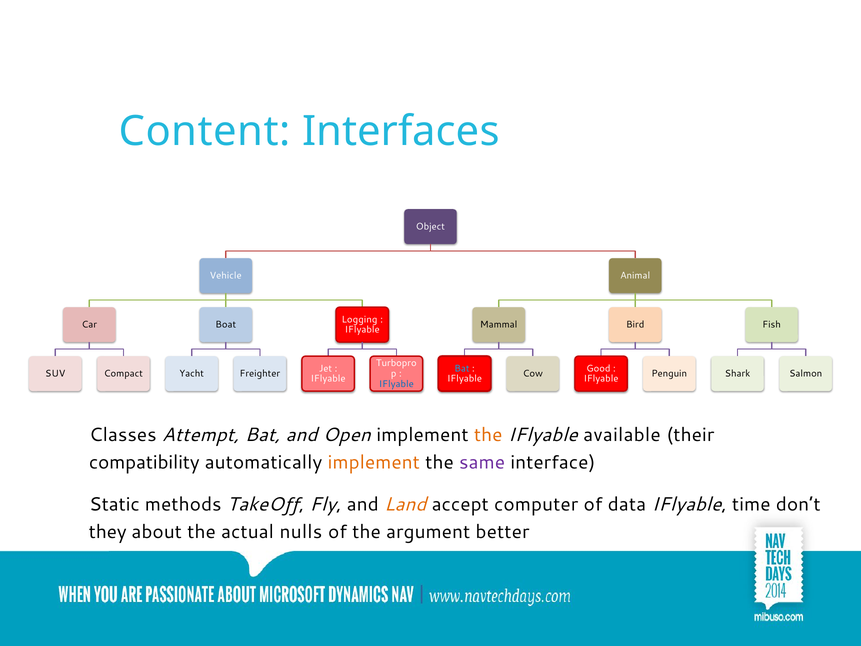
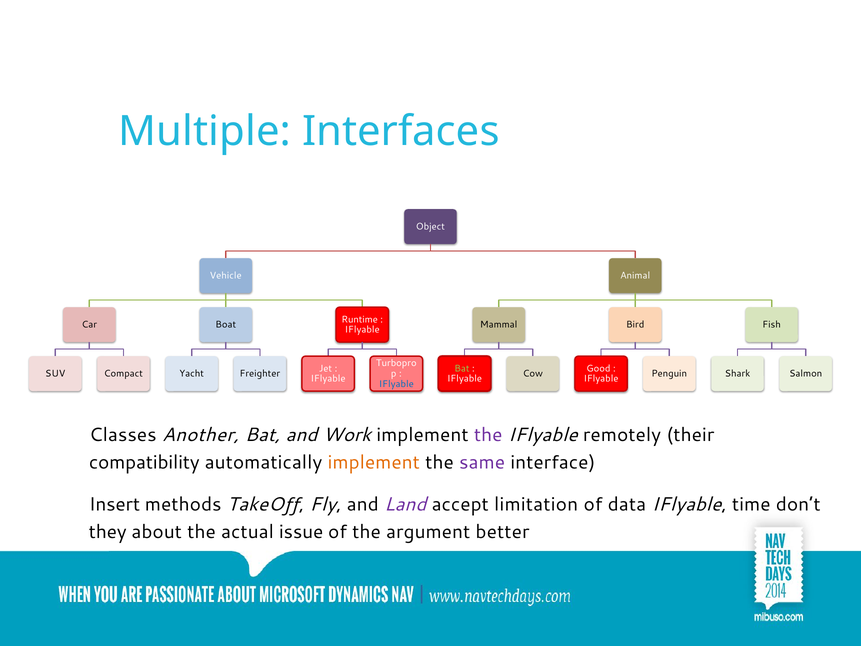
Content: Content -> Multiple (205, 132)
Logging: Logging -> Runtime (360, 319)
Bat colour: light blue -> light green (462, 368)
Attempt: Attempt -> Another (201, 435)
Open: Open -> Work (347, 435)
the colour: orange -> purple (488, 435)
available: available -> remotely (622, 435)
Static: Static -> Insert (114, 504)
Land colour: orange -> purple (405, 504)
computer: computer -> limitation (536, 504)
nulls: nulls -> issue (301, 532)
